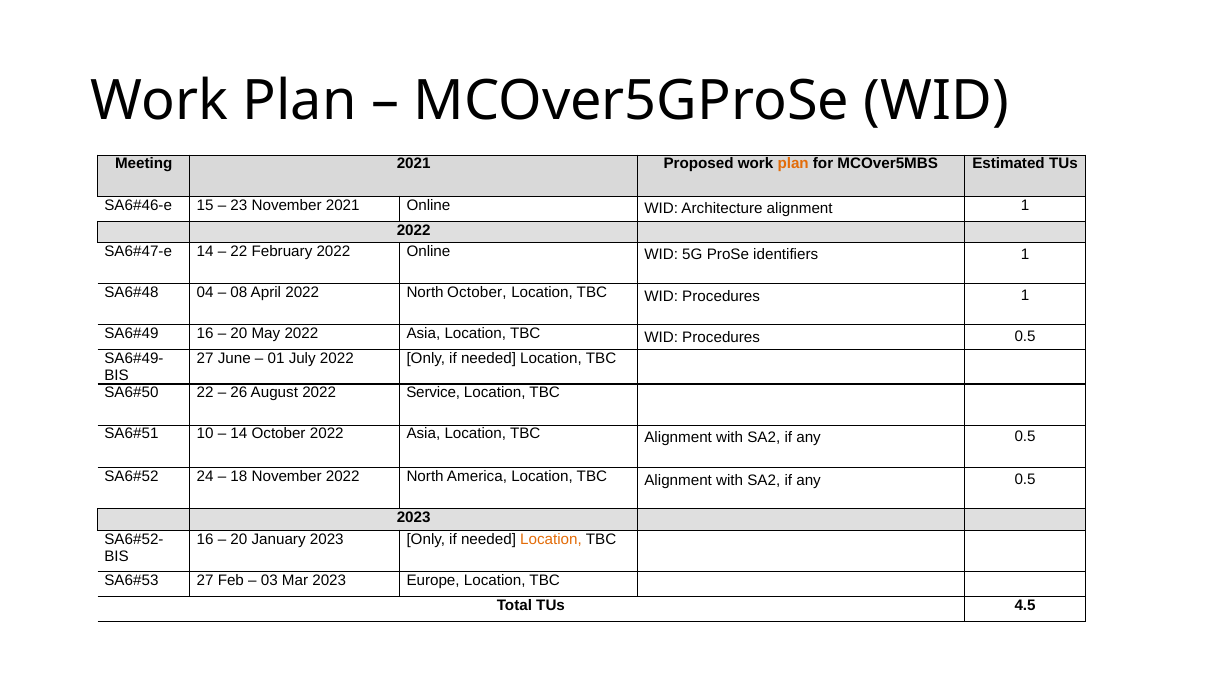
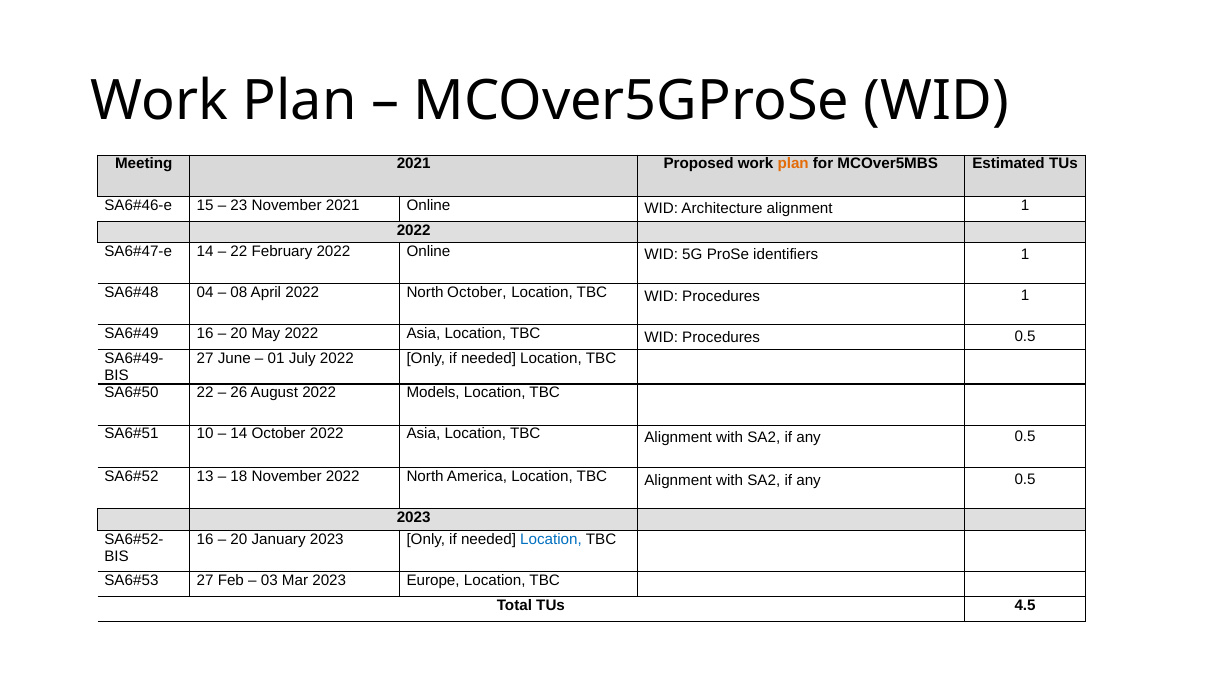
Service: Service -> Models (433, 393)
24: 24 -> 13 (205, 477)
Location colour: orange -> blue (551, 539)
